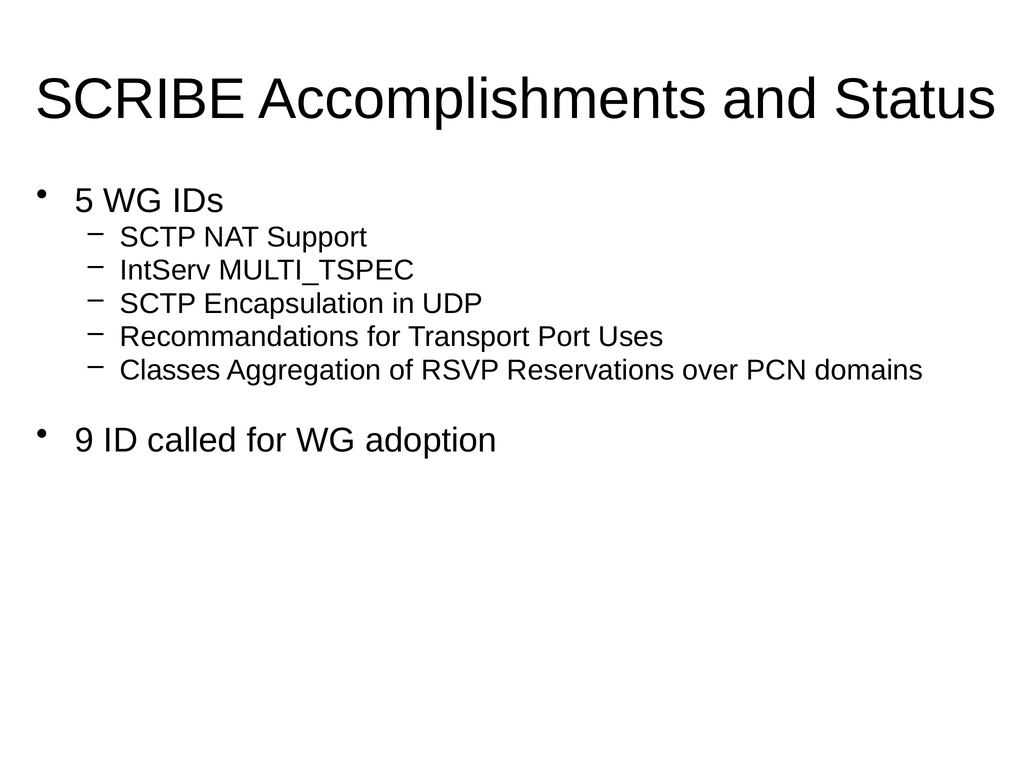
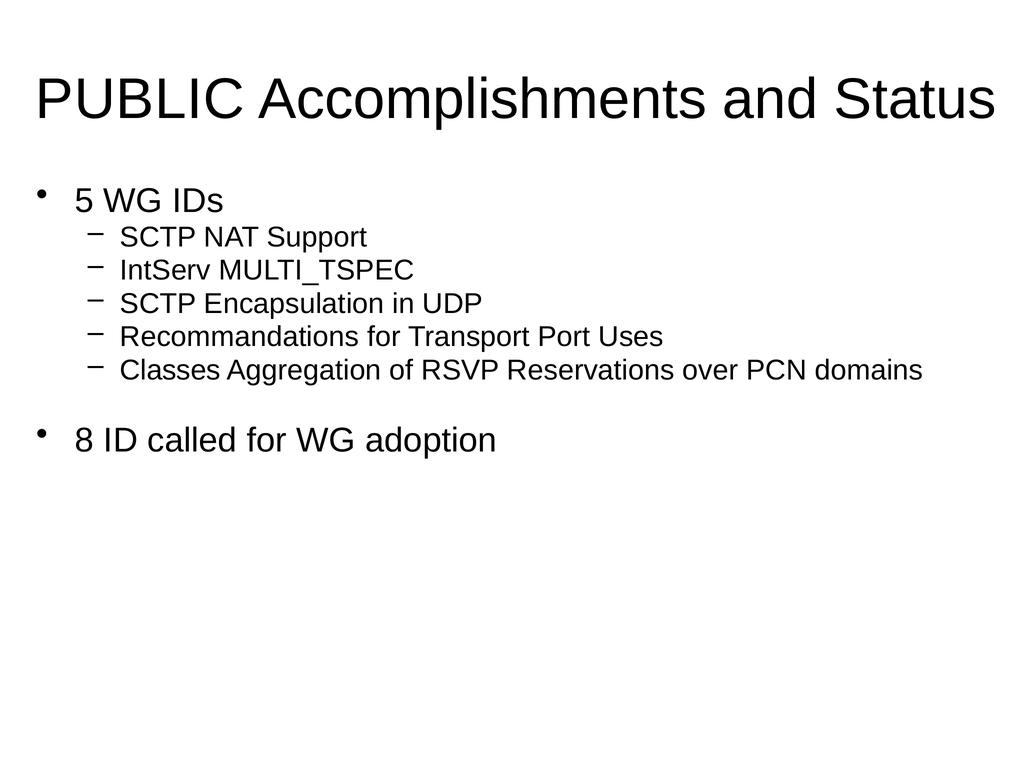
SCRIBE: SCRIBE -> PUBLIC (140, 99)
9: 9 -> 8 (84, 440)
